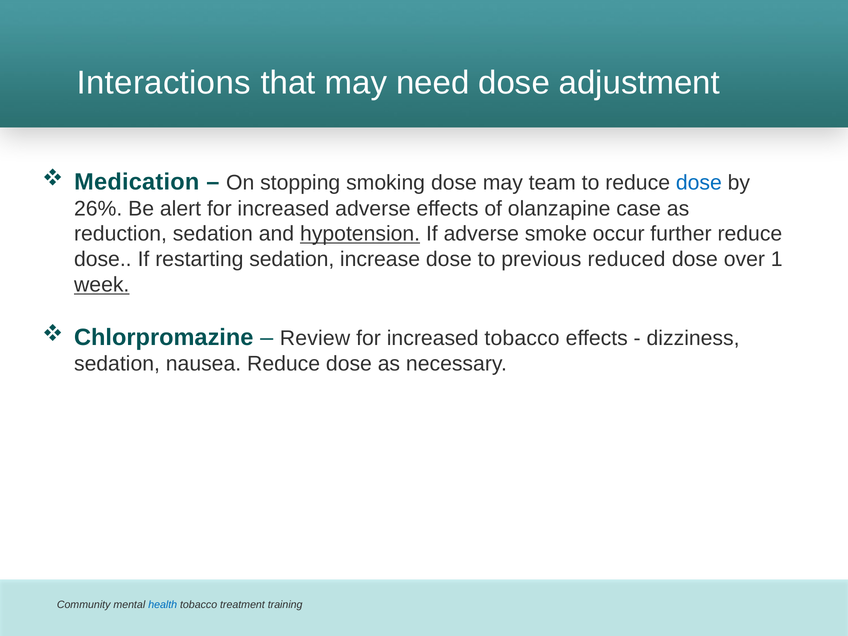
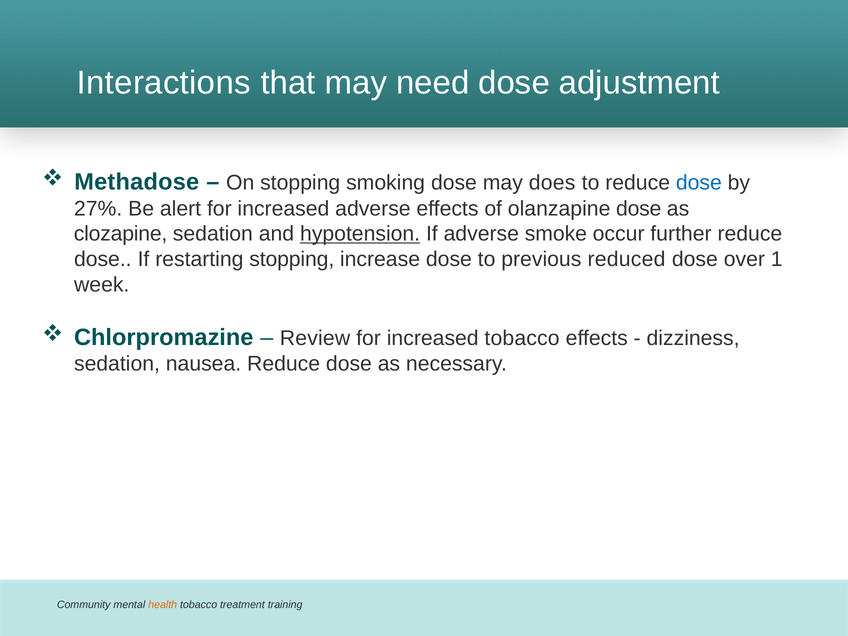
Medication: Medication -> Methadose (137, 182)
team: team -> does (552, 183)
26%: 26% -> 27% (98, 209)
olanzapine case: case -> dose (639, 209)
reduction: reduction -> clozapine (121, 234)
restarting sedation: sedation -> stopping (292, 259)
week underline: present -> none (102, 285)
health colour: blue -> orange (163, 605)
